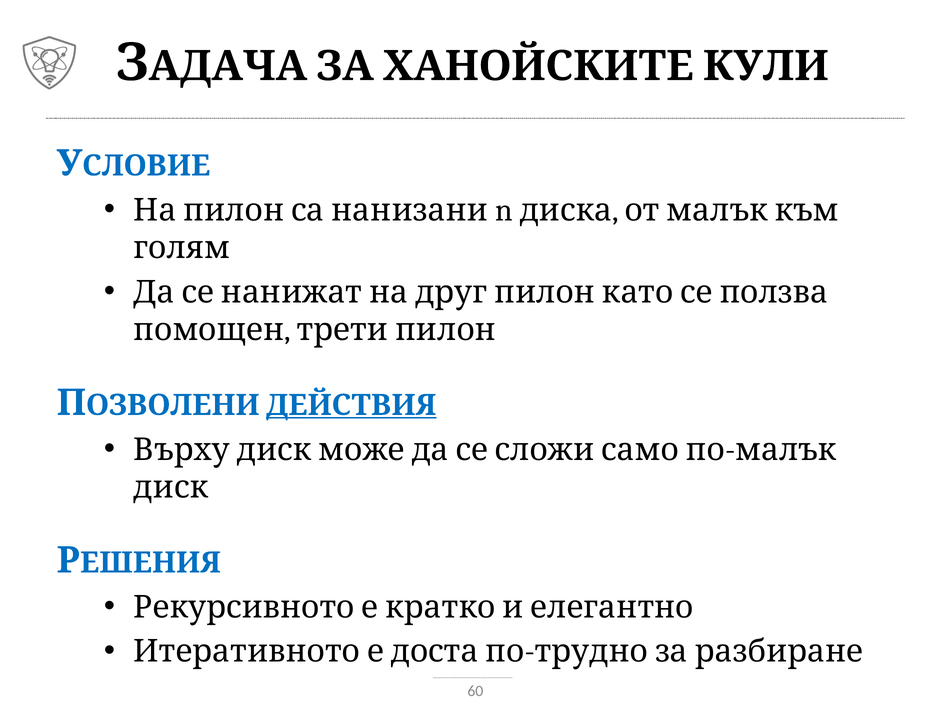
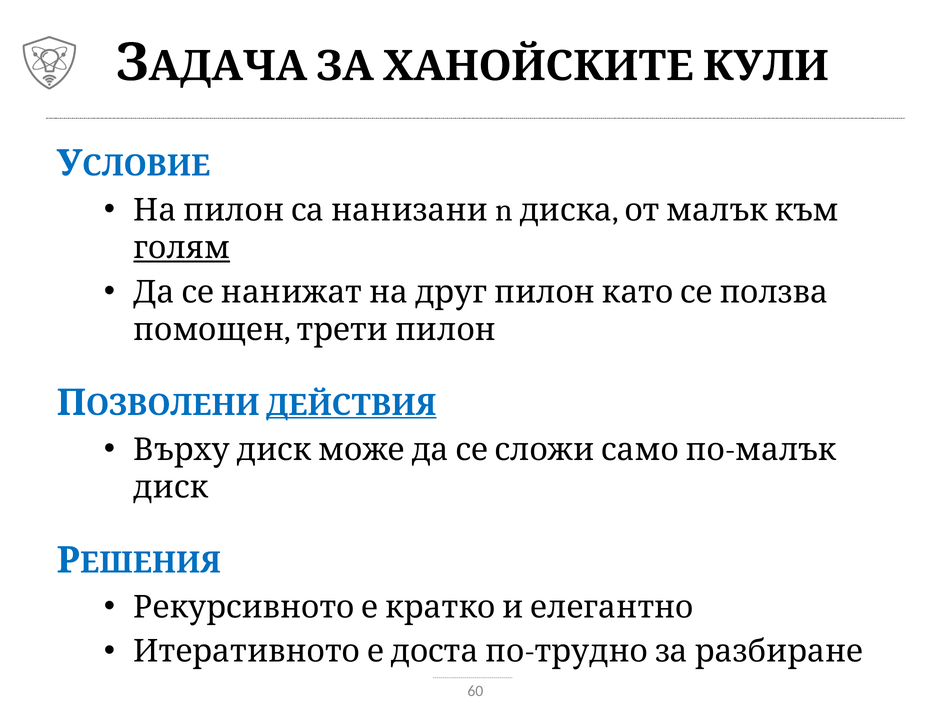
голям underline: none -> present (182, 248)
